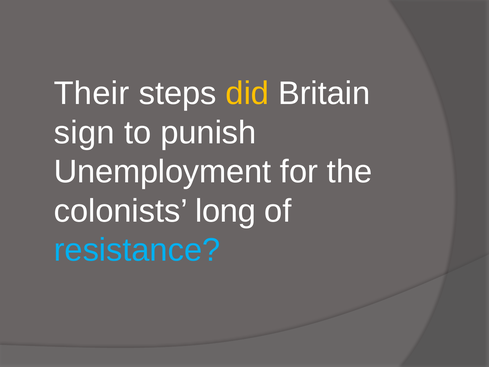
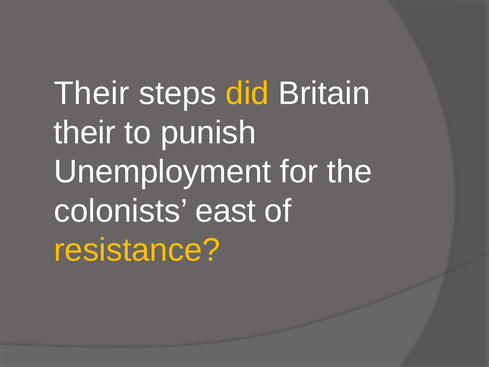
sign: sign -> their (85, 133)
long: long -> east (226, 211)
resistance colour: light blue -> yellow (137, 250)
